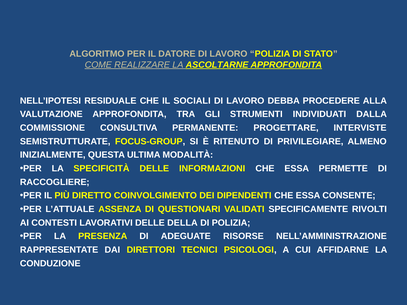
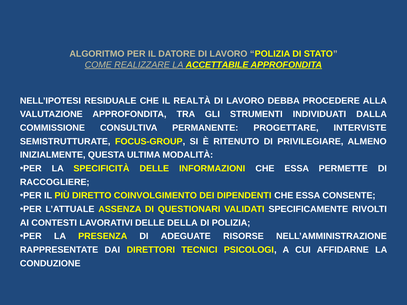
ASCOLTARNE: ASCOLTARNE -> ACCETTABILE (217, 65)
SOCIALI: SOCIALI -> REALTÀ (192, 101)
